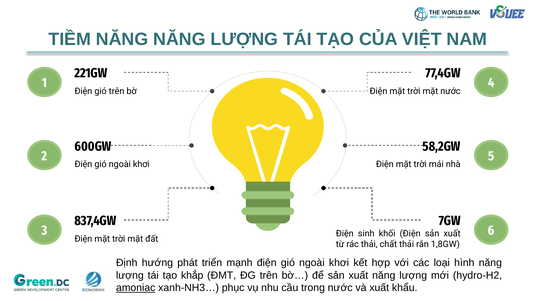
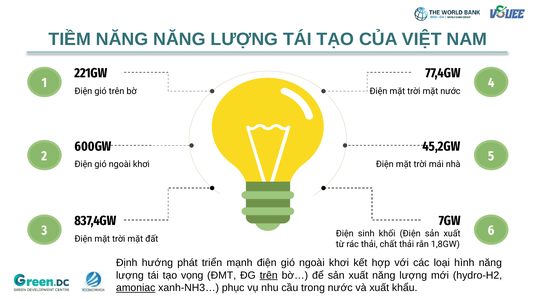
58,2GW: 58,2GW -> 45,2GW (442, 146)
khắp: khắp -> vọng (192, 275)
trên underline: none -> present (269, 275)
